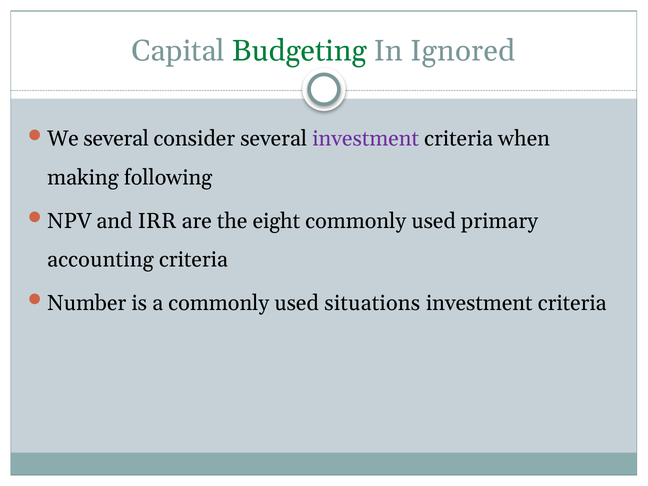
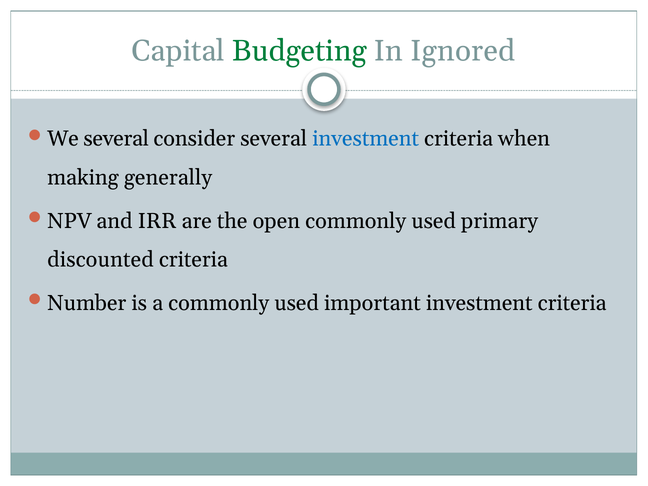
investment colour: purple -> blue (366, 139)
following: following -> generally (168, 178)
eight: eight -> open (276, 221)
accounting: accounting -> discounted (100, 260)
situations: situations -> important (372, 303)
